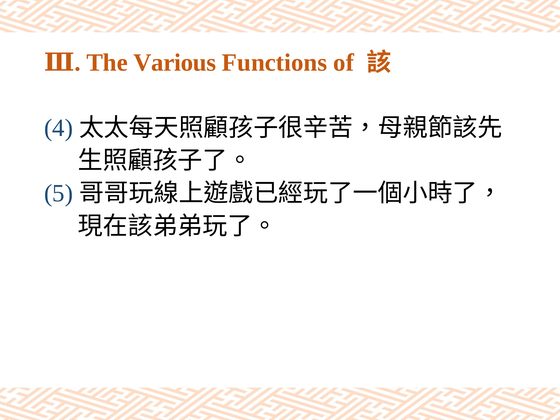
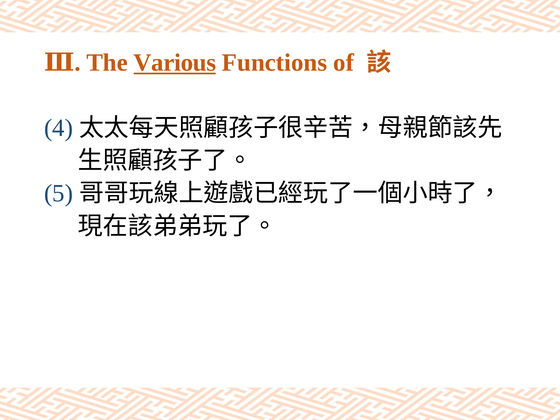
Various underline: none -> present (175, 63)
